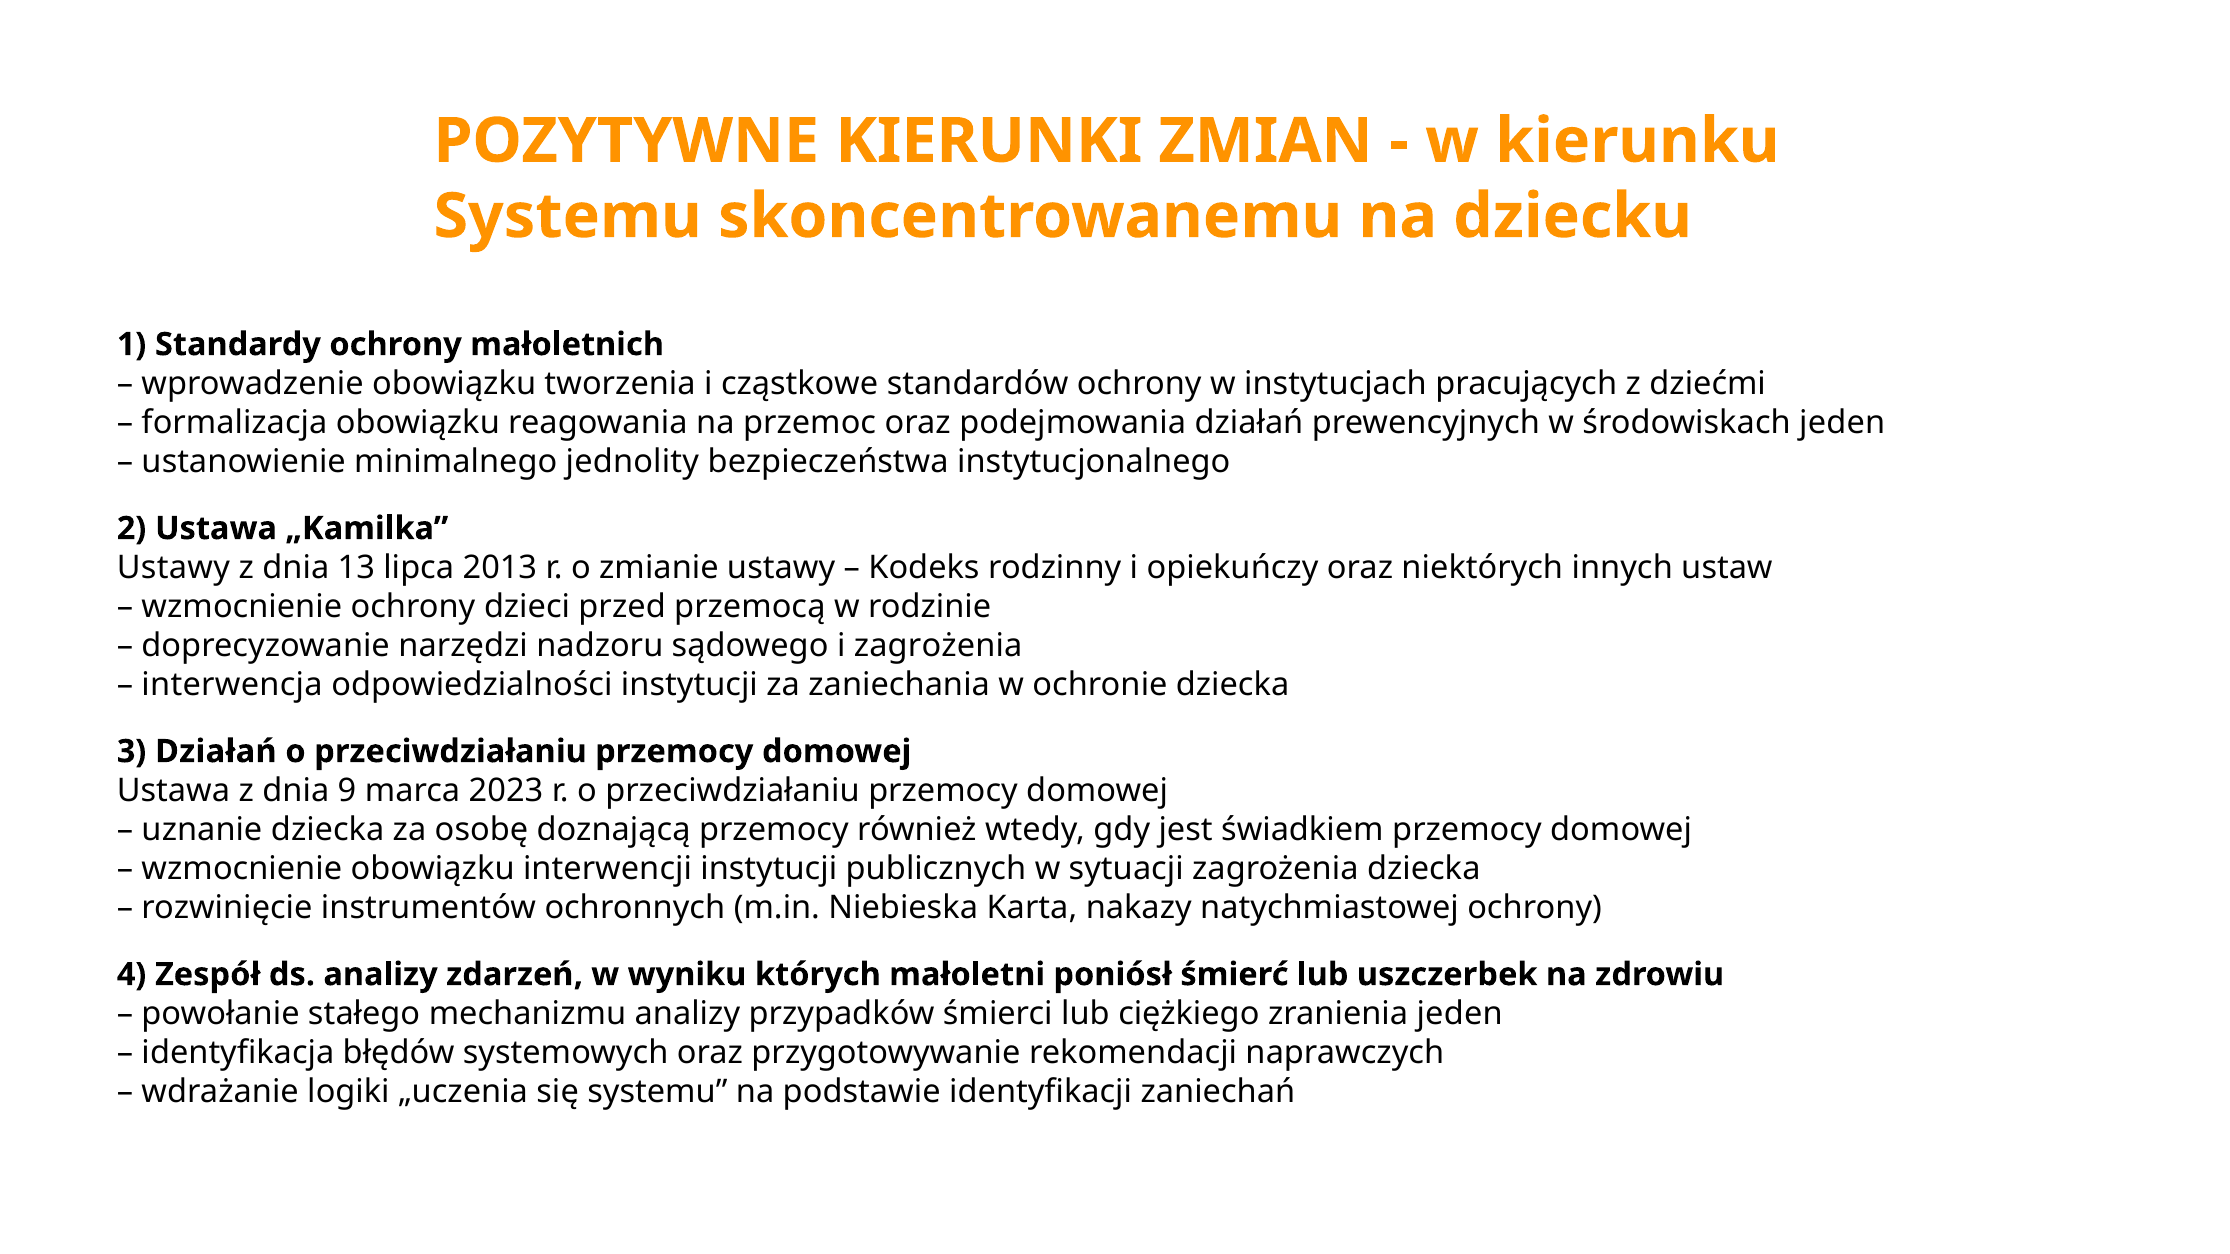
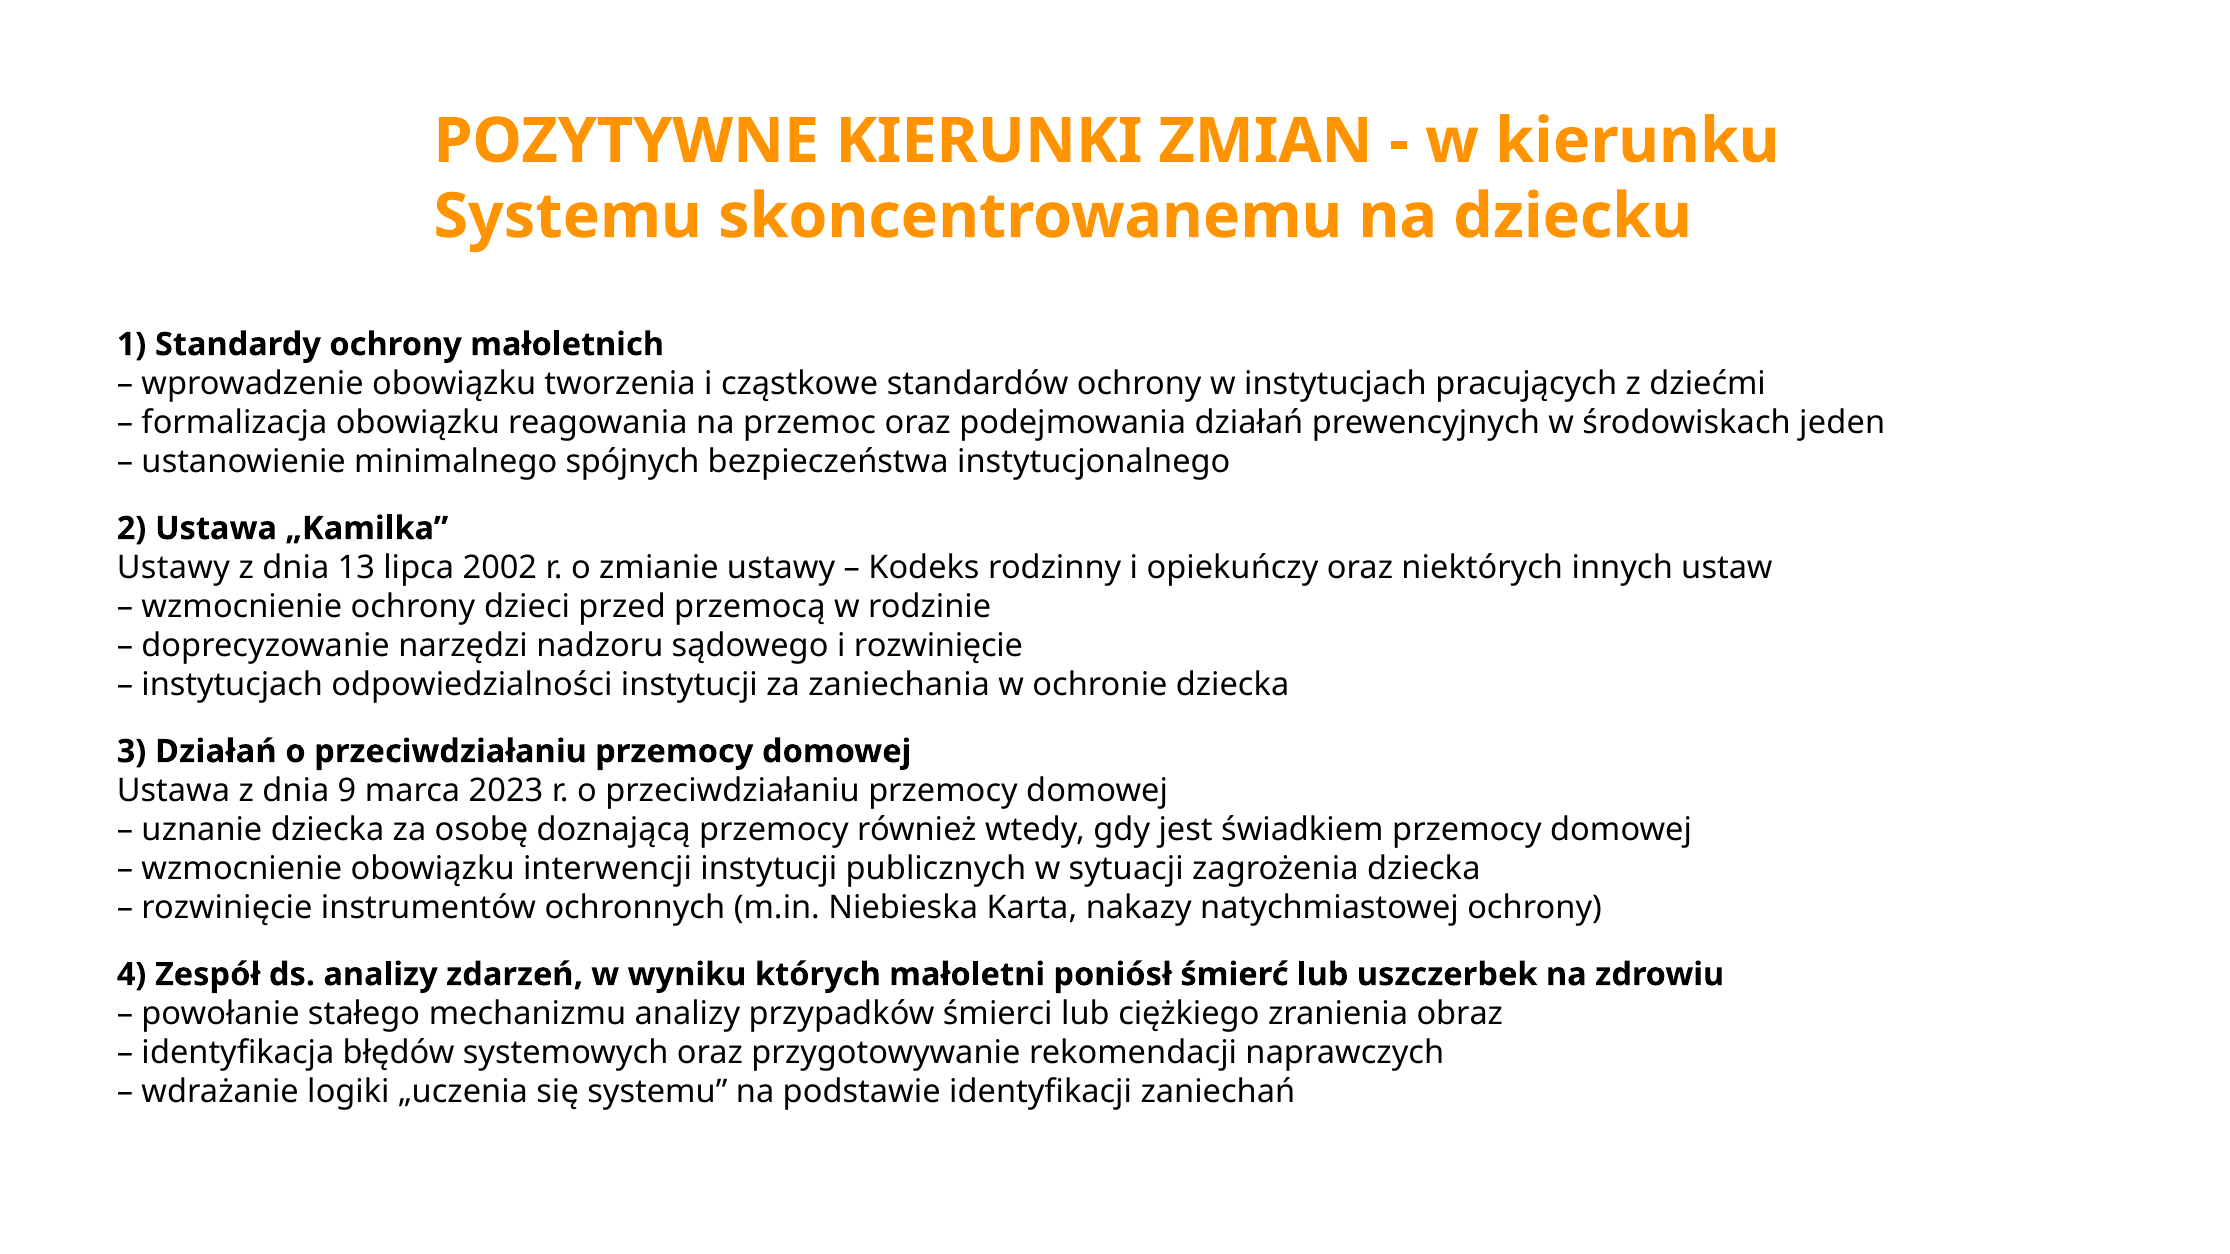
jednolity: jednolity -> spójnych (633, 462)
2013: 2013 -> 2002 (500, 568)
i zagrożenia: zagrożenia -> rozwinięcie (938, 646)
interwencja: interwencja -> instytucjach (232, 685)
zranienia jeden: jeden -> obraz (1460, 1014)
